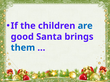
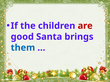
are colour: blue -> red (85, 26)
